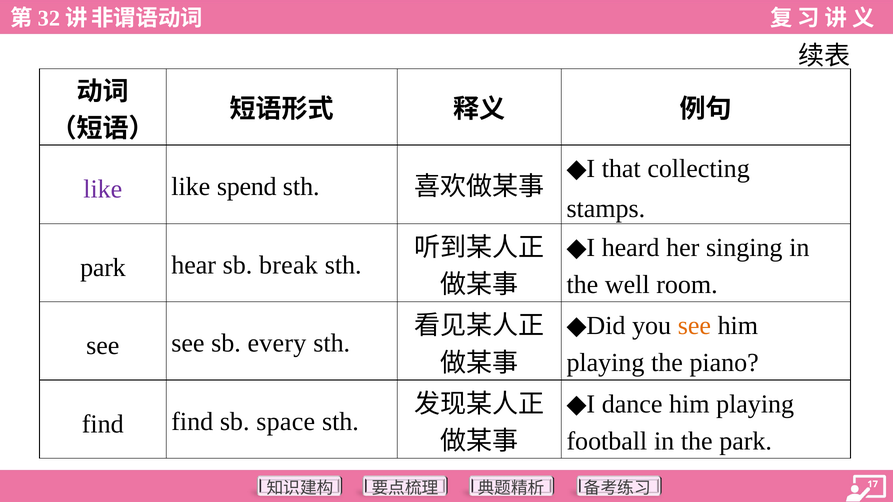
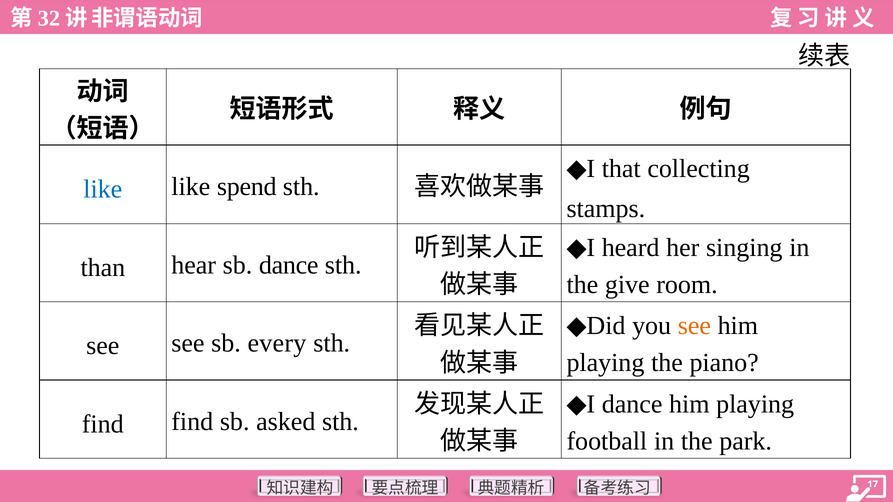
like colour: purple -> blue (103, 189)
park: park -> than (103, 268)
sb break: break -> dance (289, 265)
well: well -> give (627, 285)
space: space -> asked (286, 422)
